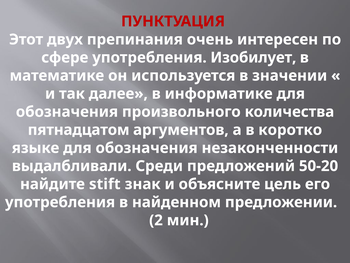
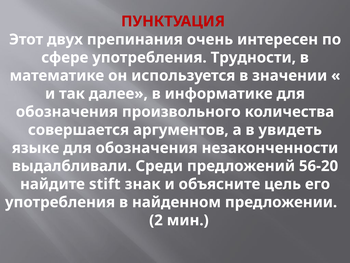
Изобилует: Изобилует -> Трудности (253, 57)
пятнадцатом: пятнадцатом -> совершается (79, 130)
коротко: коротко -> увидеть (290, 130)
50-20: 50-20 -> 56-20 (319, 166)
